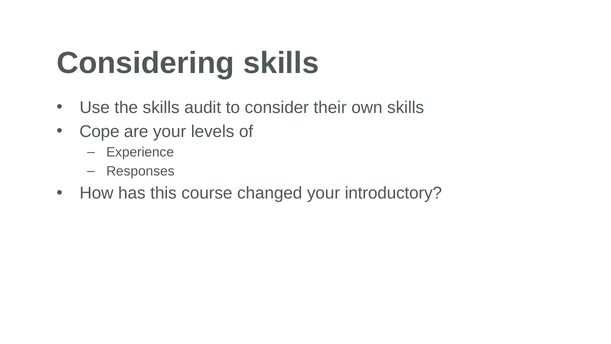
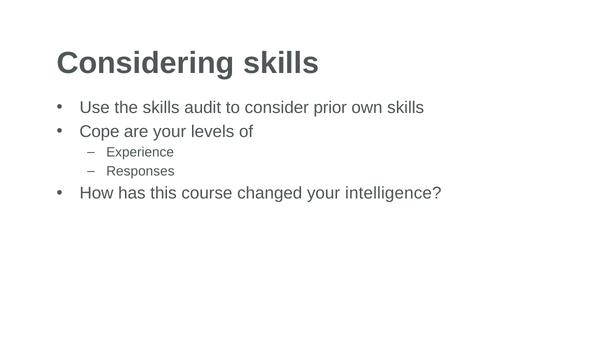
their: their -> prior (330, 108)
introductory: introductory -> intelligence (393, 193)
